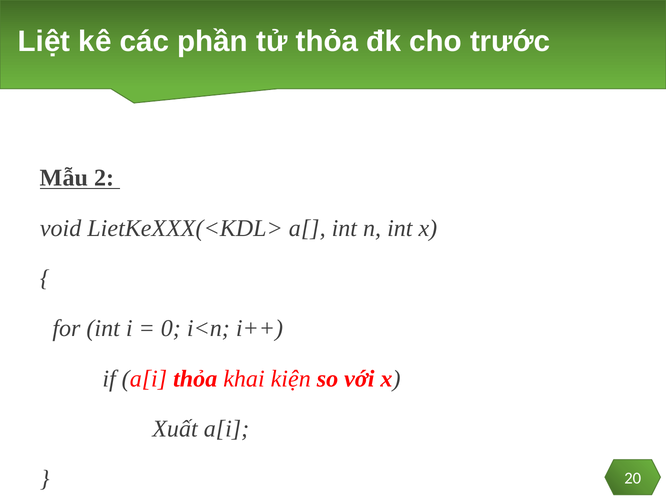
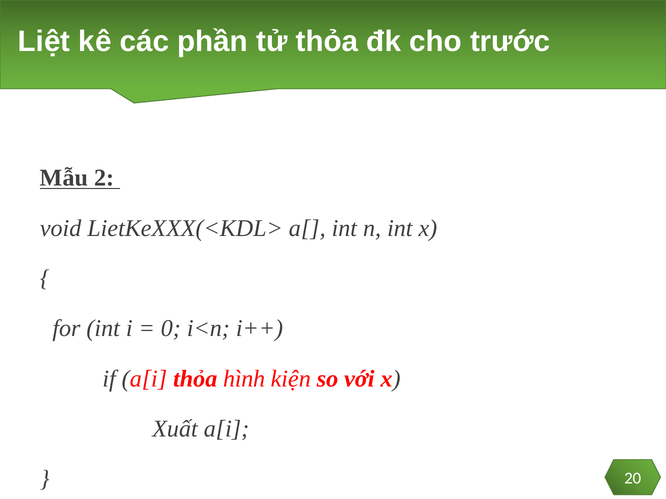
khai: khai -> hình (244, 379)
